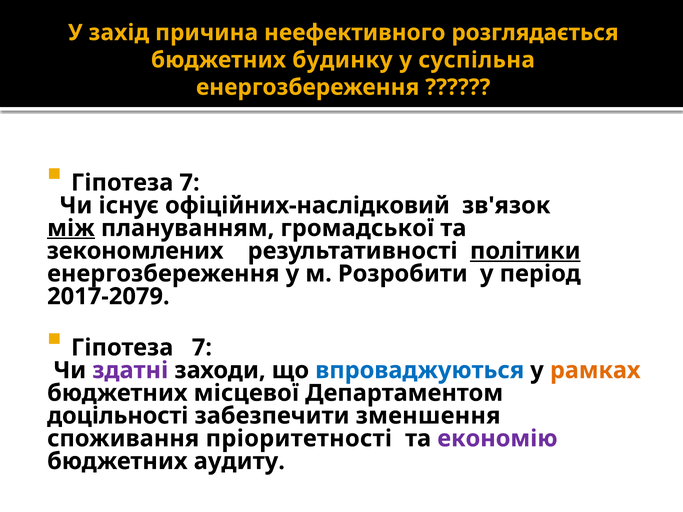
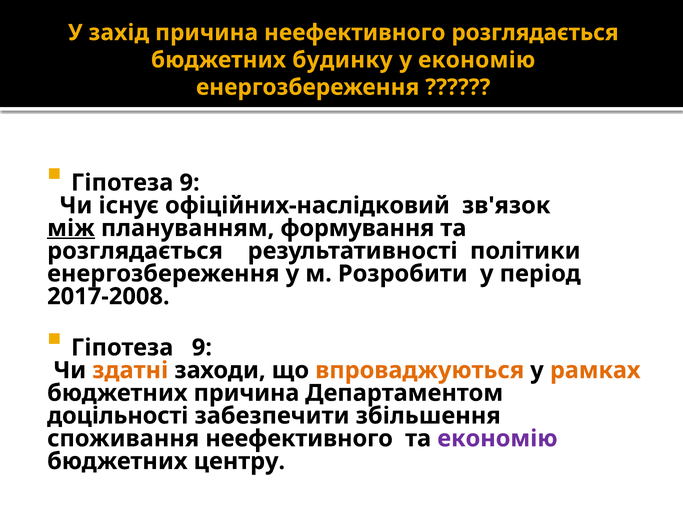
у суспільна: суспільна -> економію (477, 60)
7: 7 -> 9 (190, 183)
громадської: громадської -> формування (357, 228)
зекономлених: зекономлених -> розглядається (135, 251)
політики underline: present -> none (525, 251)
2017-2079: 2017-2079 -> 2017-2008 (108, 297)
7: 7 -> 9 (202, 348)
здатні colour: purple -> orange (130, 370)
впроваджуються colour: blue -> orange (420, 370)
бюджетних місцевої: місцевої -> причина (246, 393)
зменшення: зменшення -> збільшення (428, 416)
споживання пріоритетності: пріоритетності -> неефективного (299, 439)
аудиту: аудиту -> центру (239, 461)
